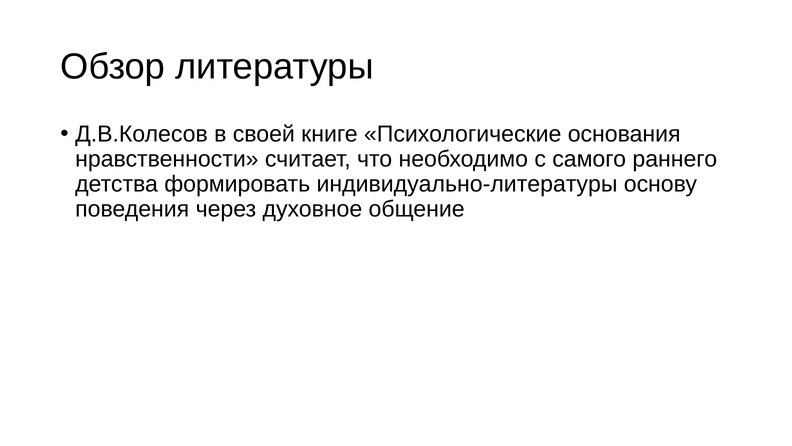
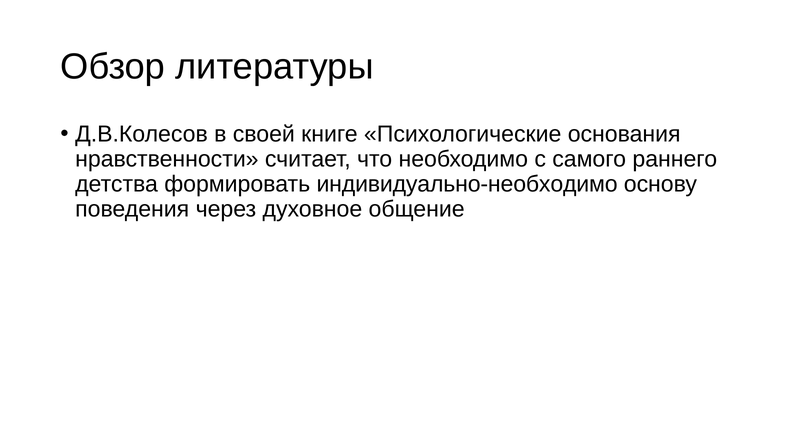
индивидуально-литературы: индивидуально-литературы -> индивидуально-необходимо (467, 184)
